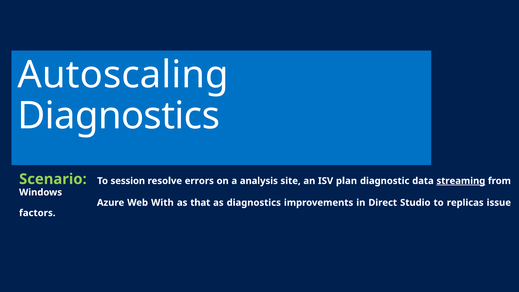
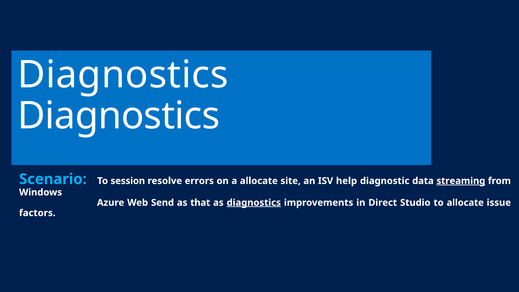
Autoscaling: Autoscaling -> Diagnostics (123, 75)
Scenario colour: light green -> light blue (53, 179)
a analysis: analysis -> allocate (259, 181)
plan: plan -> help (347, 181)
With: With -> Send (163, 203)
diagnostics underline: none -> present (254, 203)
to replicas: replicas -> allocate (465, 203)
